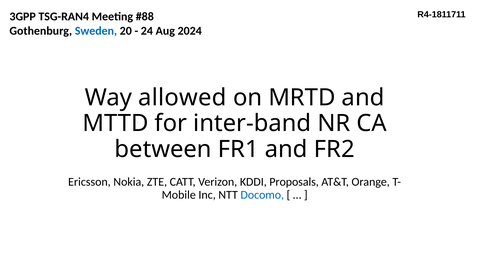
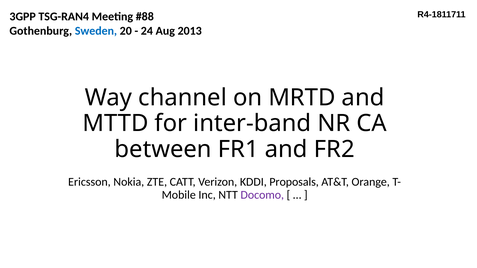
2024: 2024 -> 2013 (190, 31)
allowed: allowed -> channel (183, 98)
Docomo colour: blue -> purple (262, 195)
